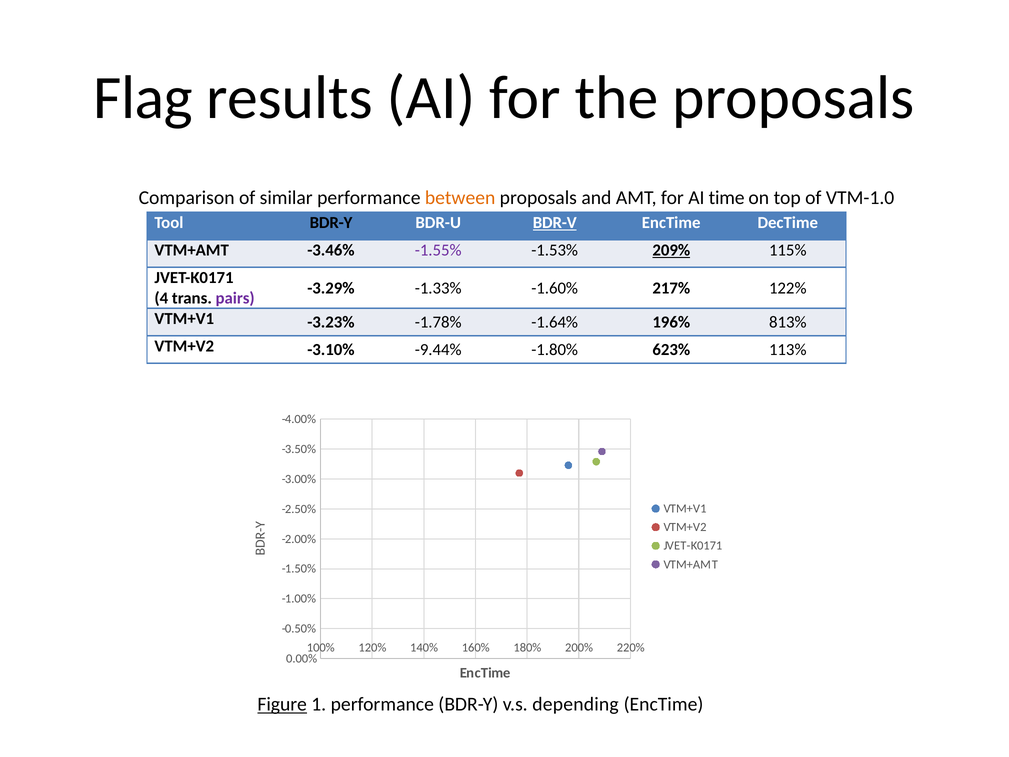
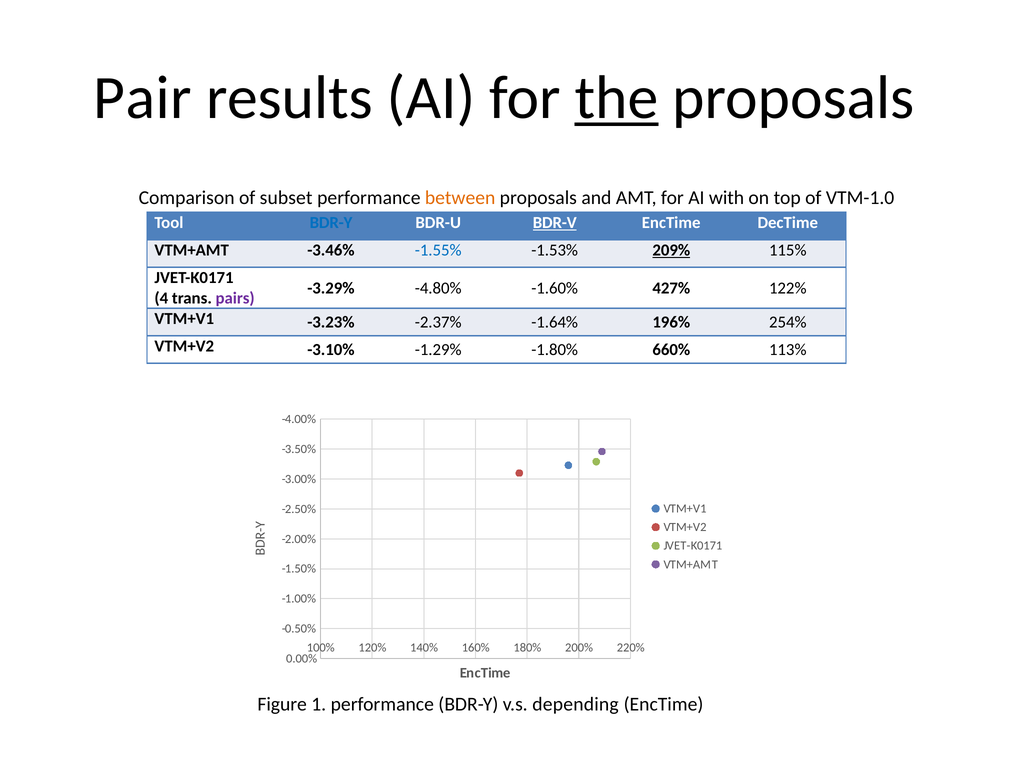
Flag: Flag -> Pair (142, 98)
the underline: none -> present (617, 98)
similar: similar -> subset (286, 198)
time: time -> with (727, 198)
BDR-Y colour: black -> blue (331, 223)
-1.55% colour: purple -> blue (438, 250)
-1.33%: -1.33% -> -4.80% (438, 288)
217%: 217% -> 427% (671, 288)
-1.78%: -1.78% -> -2.37% (438, 322)
813%: 813% -> 254% (788, 322)
-9.44%: -9.44% -> -1.29% (438, 350)
623%: 623% -> 660% (671, 350)
Figure underline: present -> none (282, 704)
